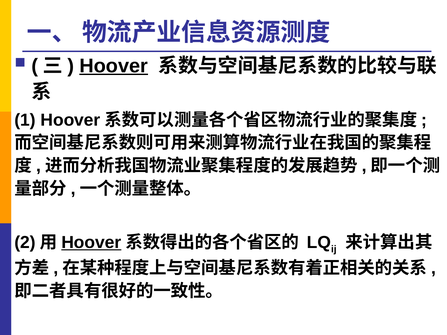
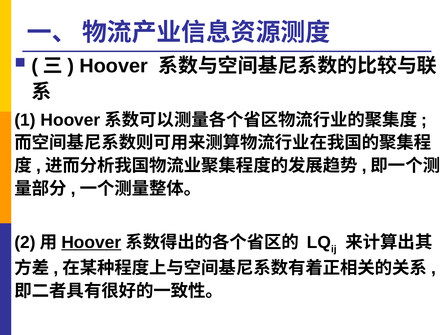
Hoover underline: present -> none (114, 66)
